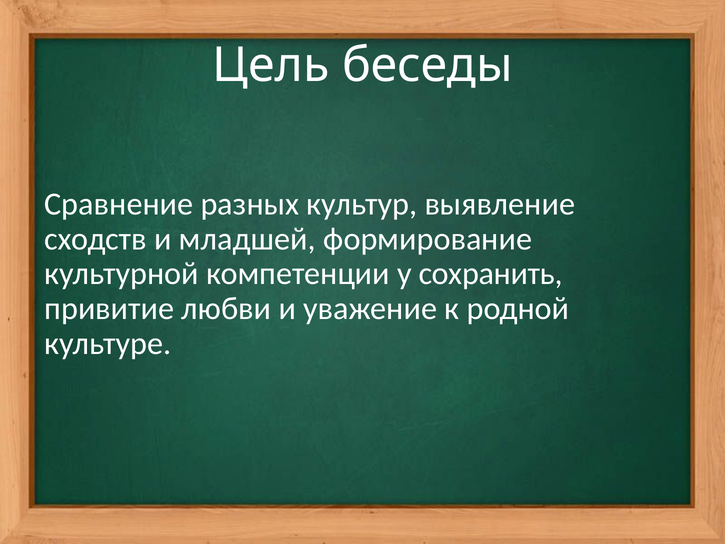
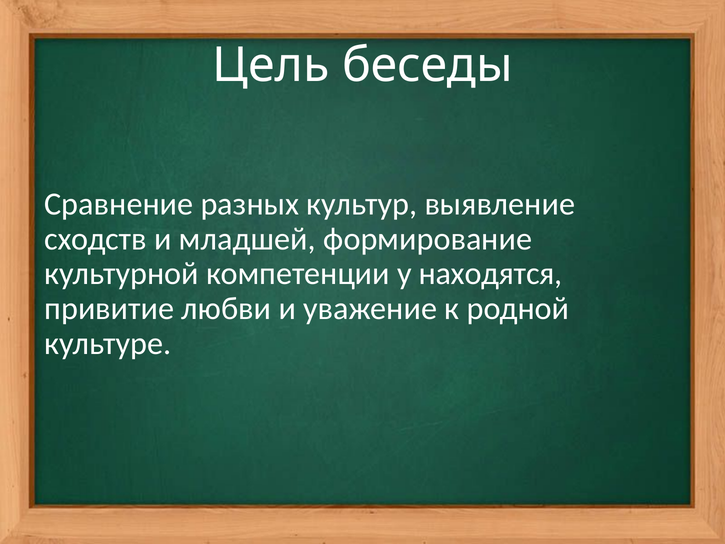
сохранить: сохранить -> находятся (491, 274)
